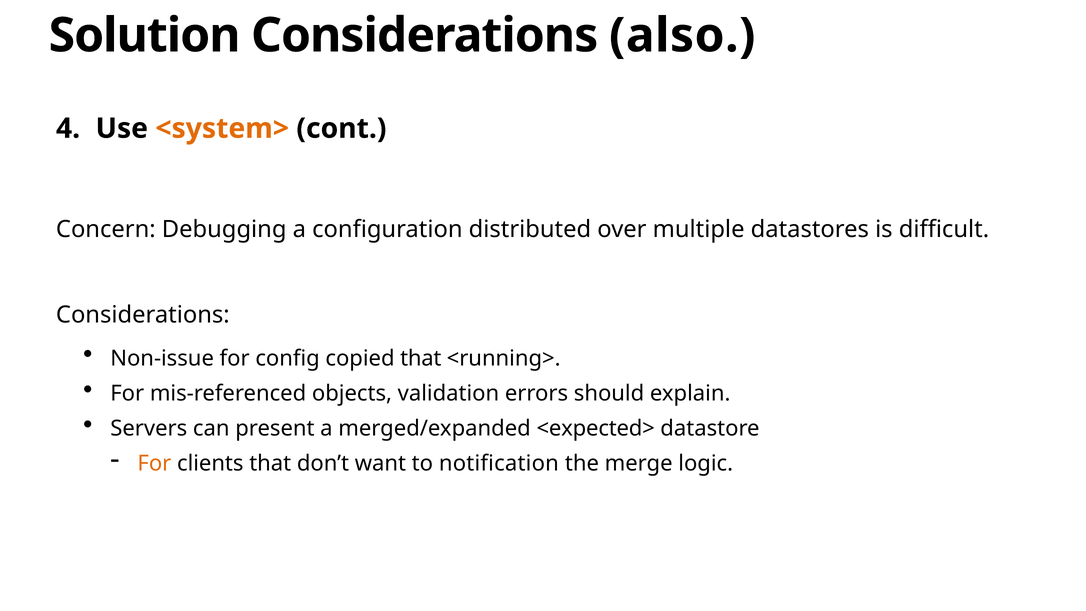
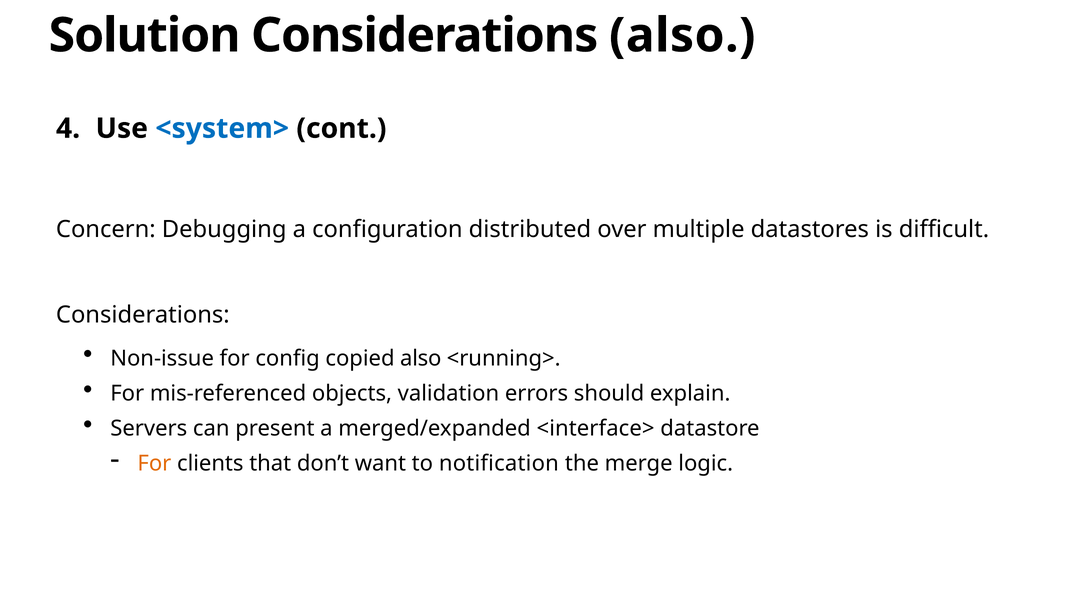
<system> colour: orange -> blue (222, 128)
copied that: that -> also (421, 358)
<expected>: <expected> -> <interface> (596, 428)
